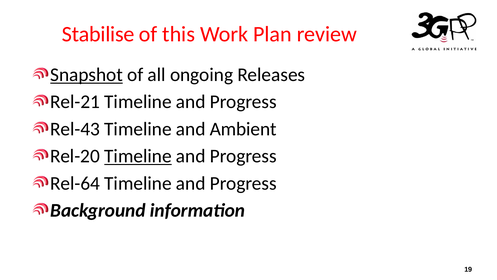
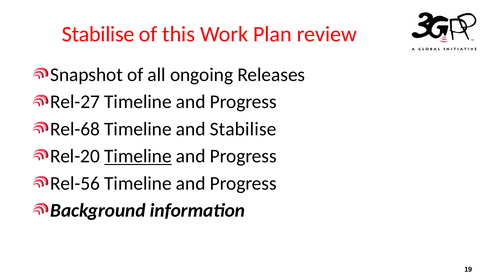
Snapshot underline: present -> none (87, 75)
Rel-21: Rel-21 -> Rel-27 (75, 102)
Rel-43: Rel-43 -> Rel-68 (75, 129)
and Ambient: Ambient -> Stabilise (243, 129)
Rel-64: Rel-64 -> Rel-56 (75, 183)
